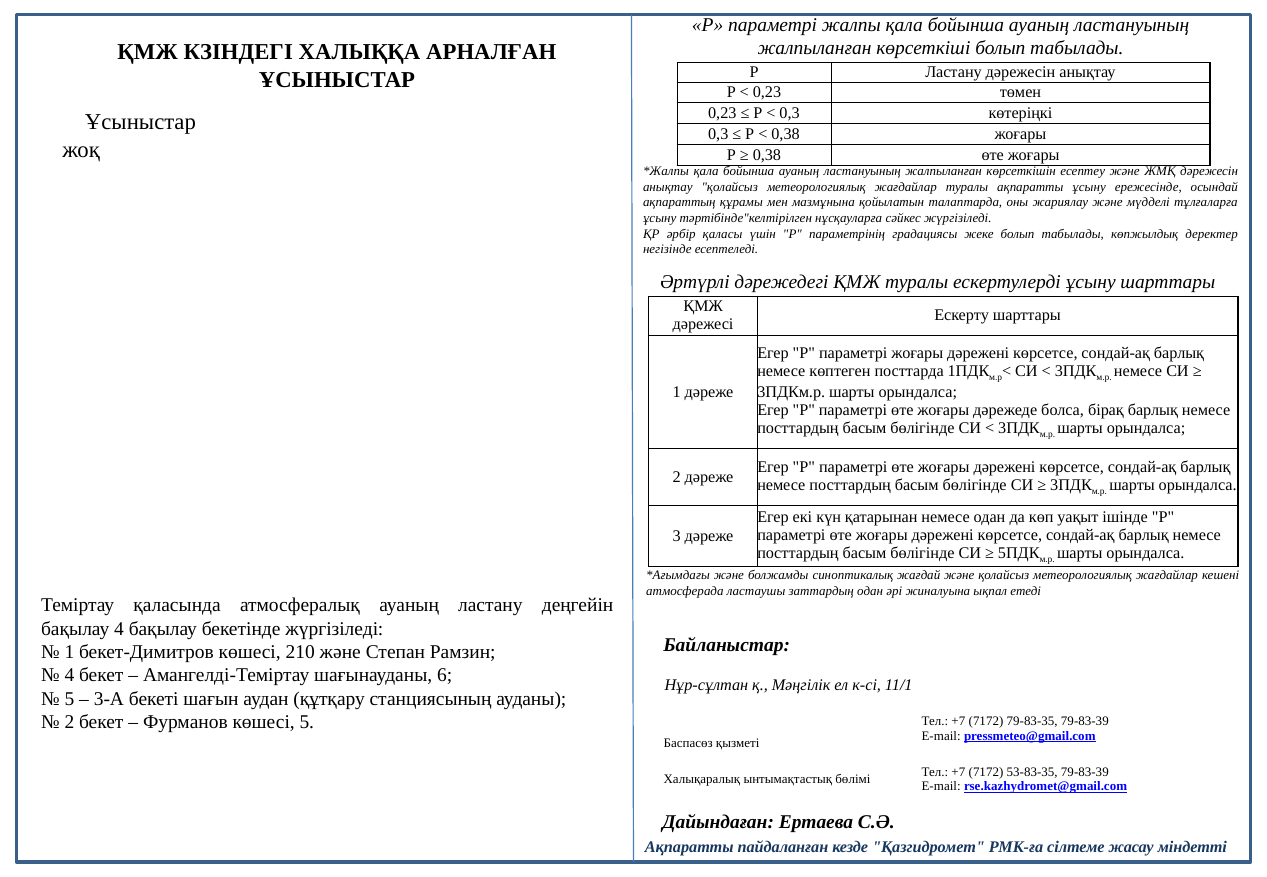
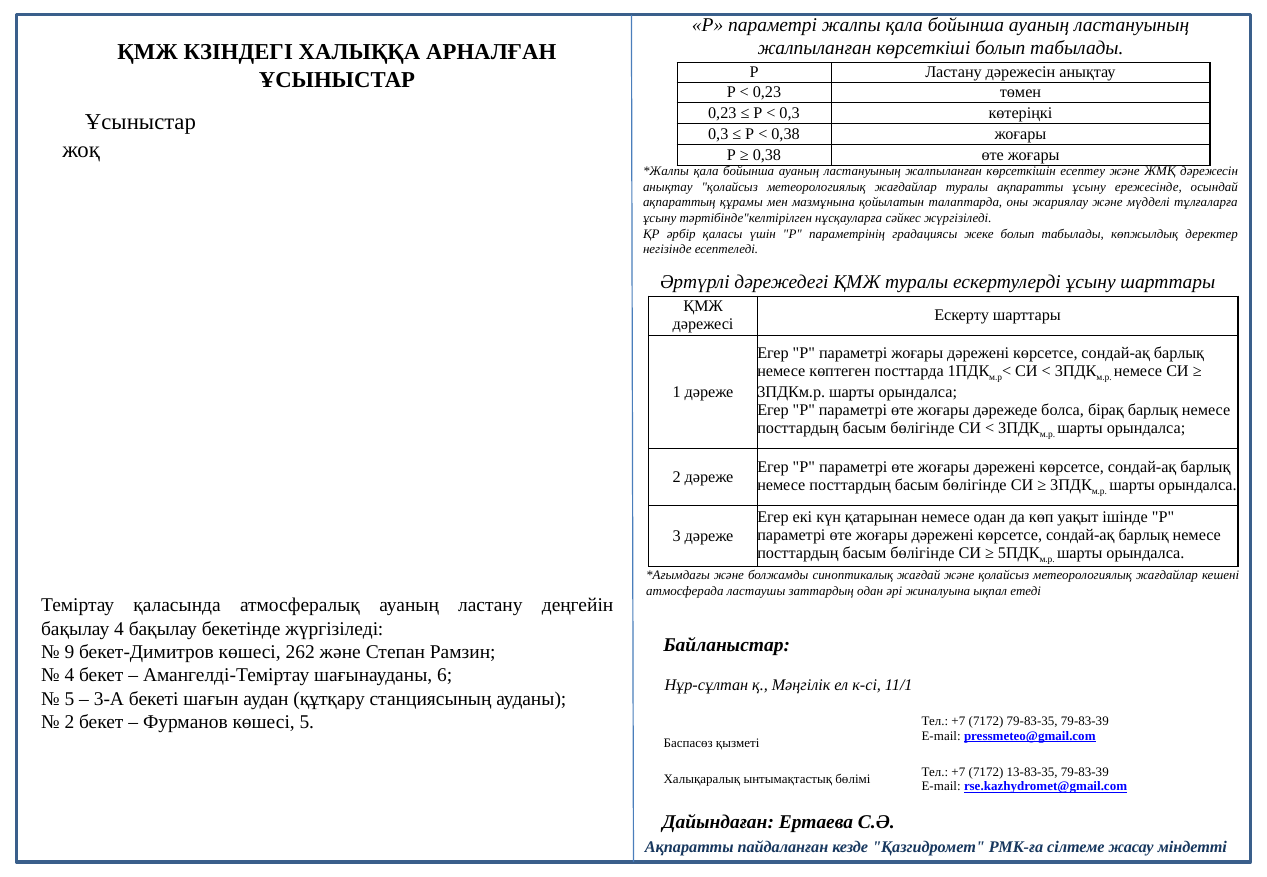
1: 1 -> 9 (69, 652)
210: 210 -> 262 (300, 652)
53-83-35: 53-83-35 -> 13-83-35 (1032, 772)
